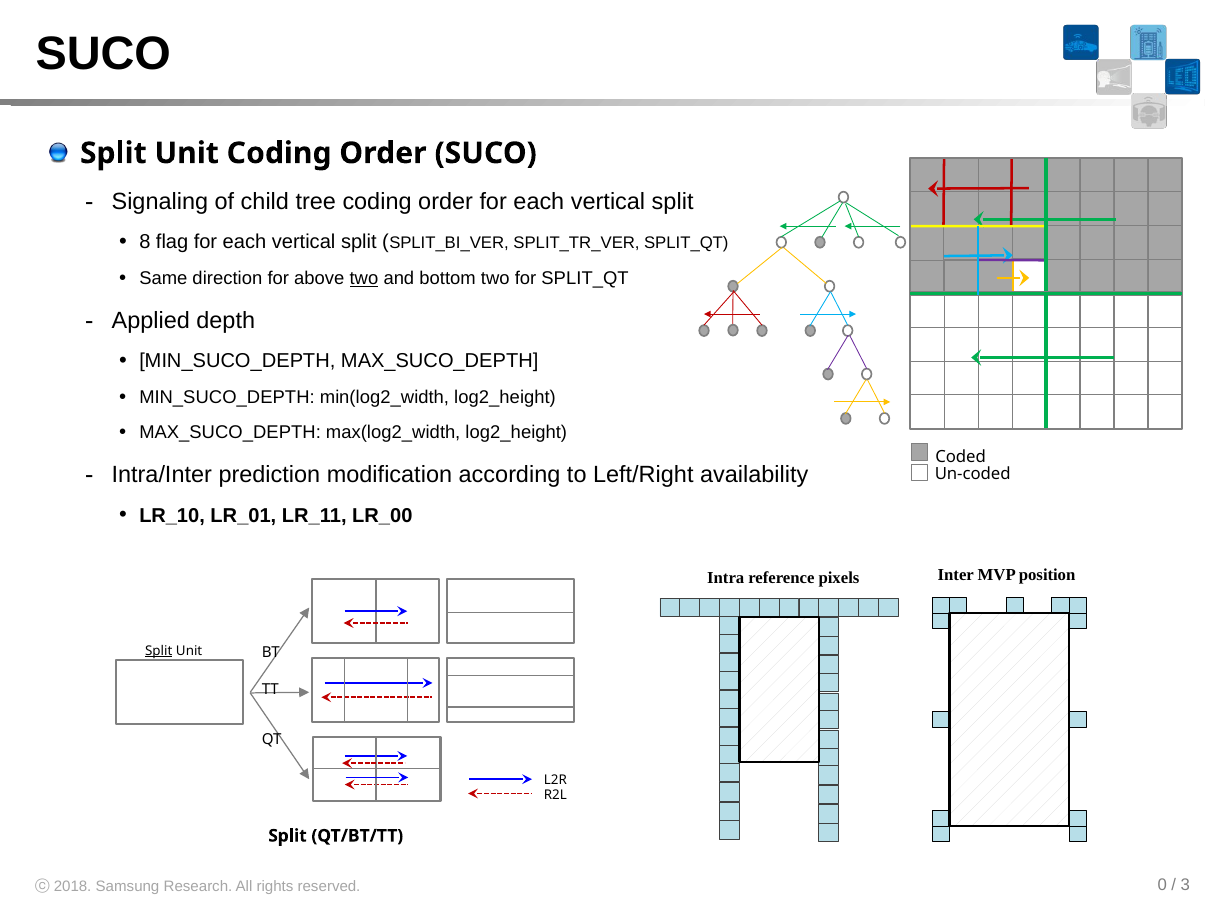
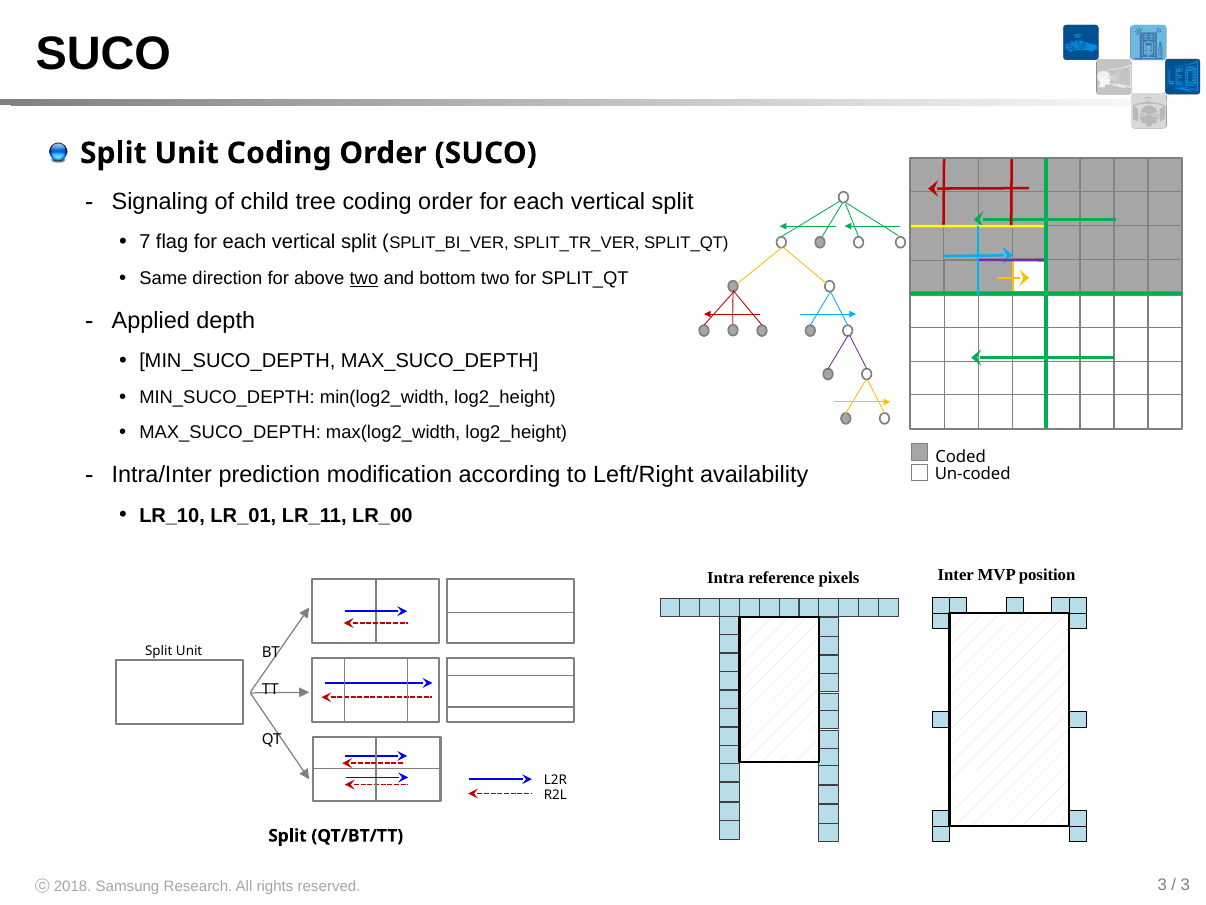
8: 8 -> 7 (145, 242)
Split underline: present -> none (159, 651)
0: 0 -> 3 (1162, 885)
